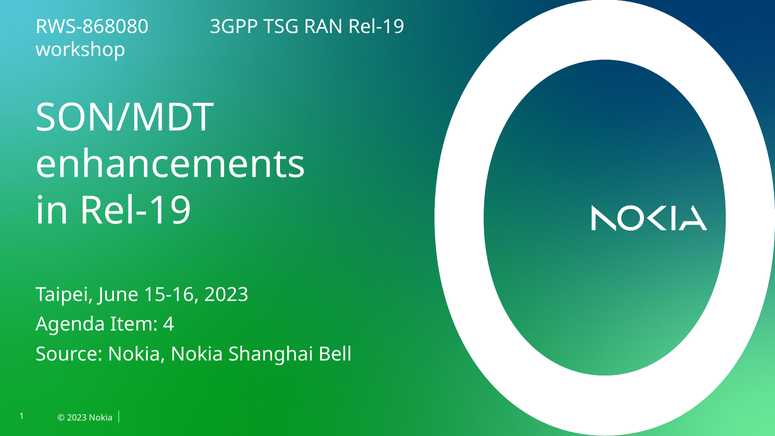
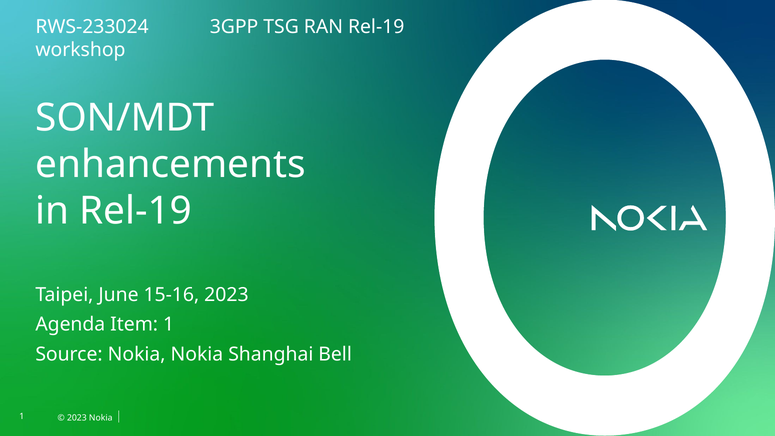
RWS-868080: RWS-868080 -> RWS-233024 (92, 27)
Item 4: 4 -> 1 (169, 324)
